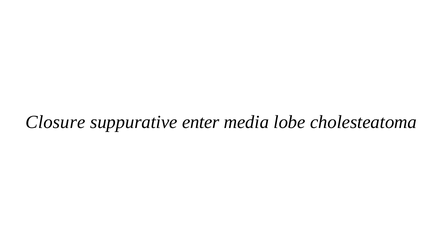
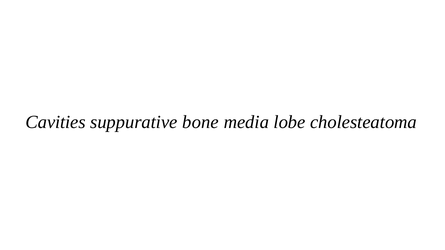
Closure: Closure -> Cavities (56, 122)
enter: enter -> bone (201, 122)
